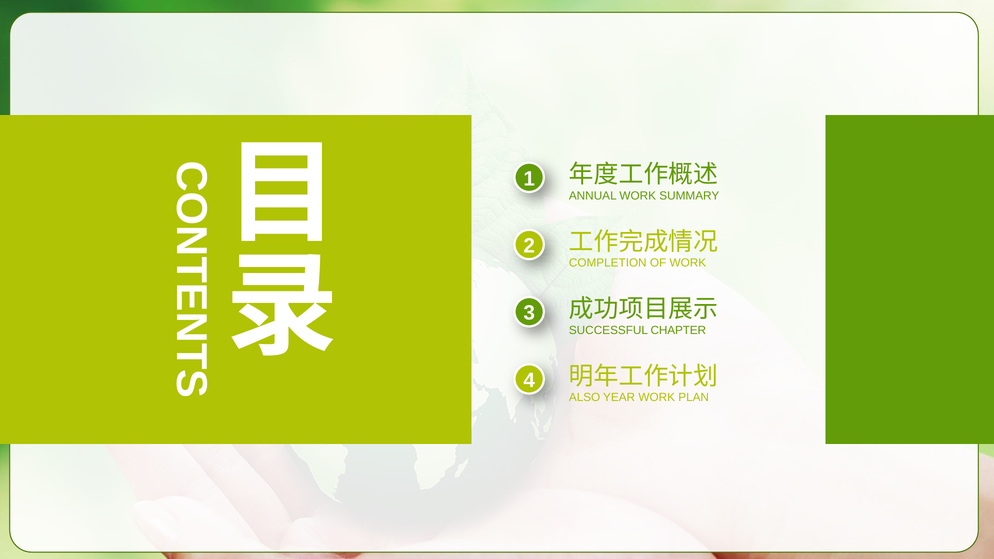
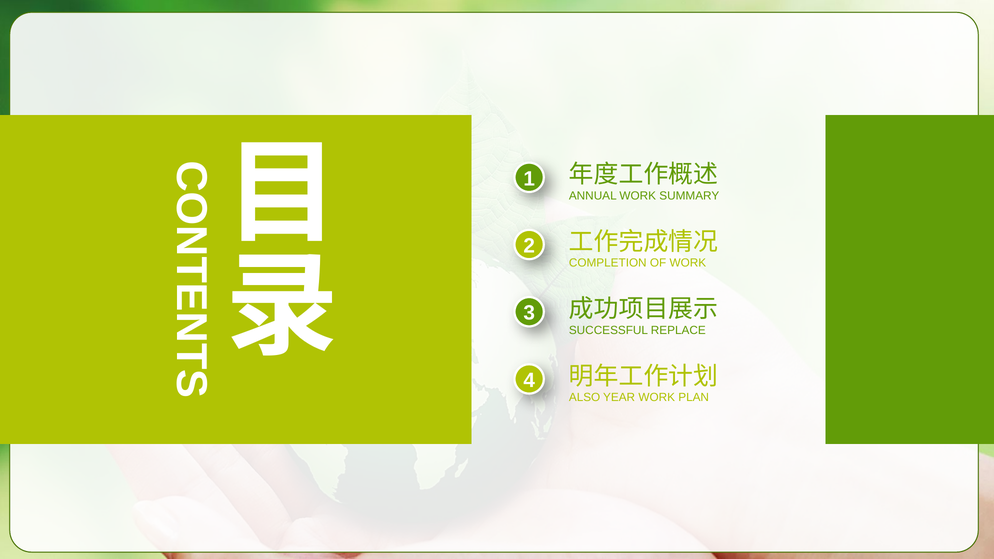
CHAPTER: CHAPTER -> REPLACE (678, 330)
